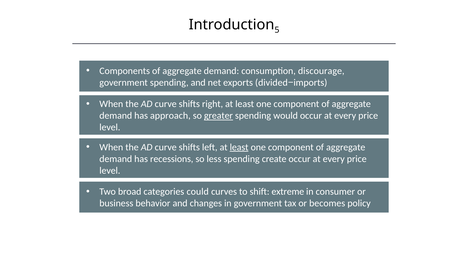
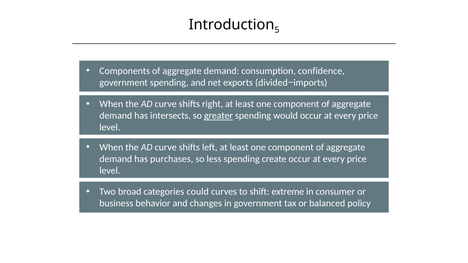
discourage: discourage -> confidence (321, 71)
approach: approach -> intersects (170, 116)
least underline: present -> none (239, 147)
recessions: recessions -> purchases (172, 159)
becomes: becomes -> balanced (327, 204)
